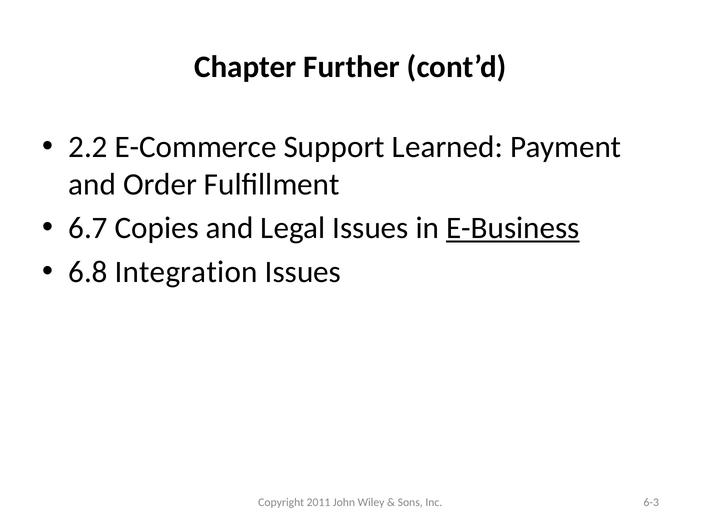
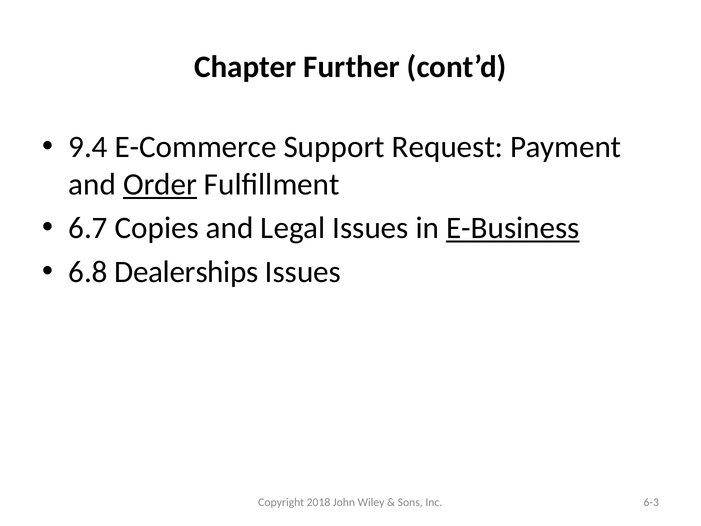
2.2: 2.2 -> 9.4 (88, 147)
Learned: Learned -> Request (448, 147)
Order underline: none -> present (160, 184)
Integration: Integration -> Dealerships (186, 272)
2011: 2011 -> 2018 (319, 502)
